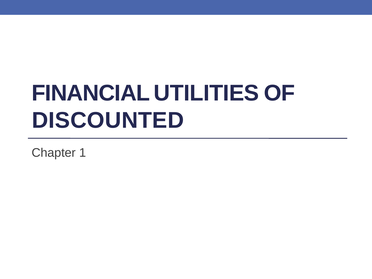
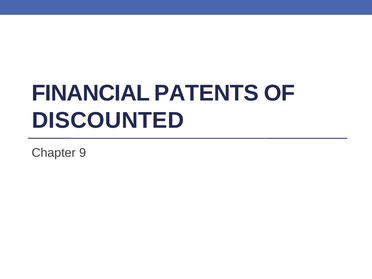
UTILITIES: UTILITIES -> PATENTS (206, 93)
1: 1 -> 9 (83, 153)
